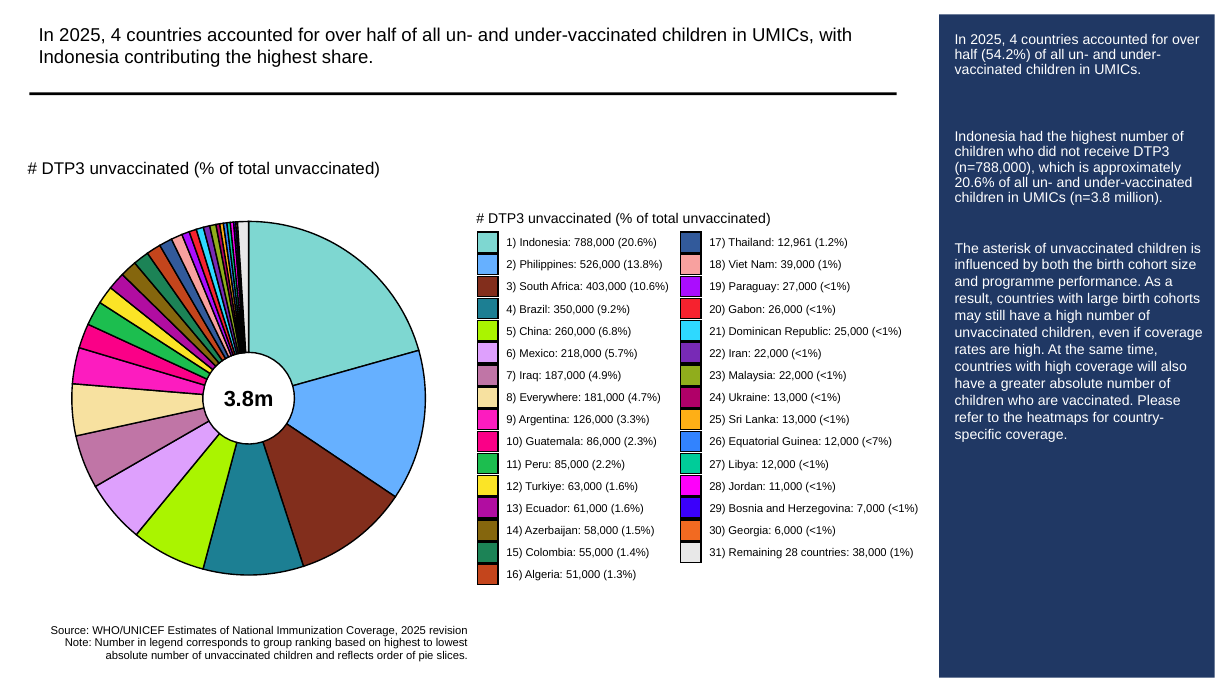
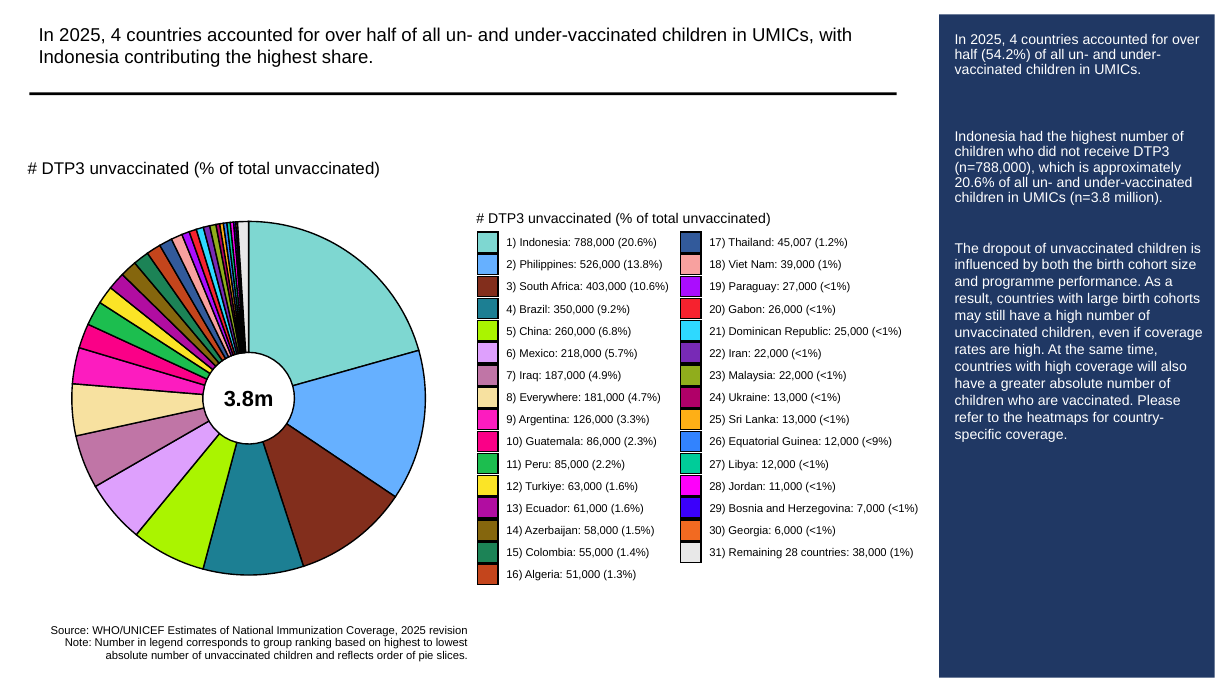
12,961: 12,961 -> 45,007 (795, 243)
asterisk: asterisk -> dropout (1007, 248)
<7%: <7% -> <9% (877, 442)
